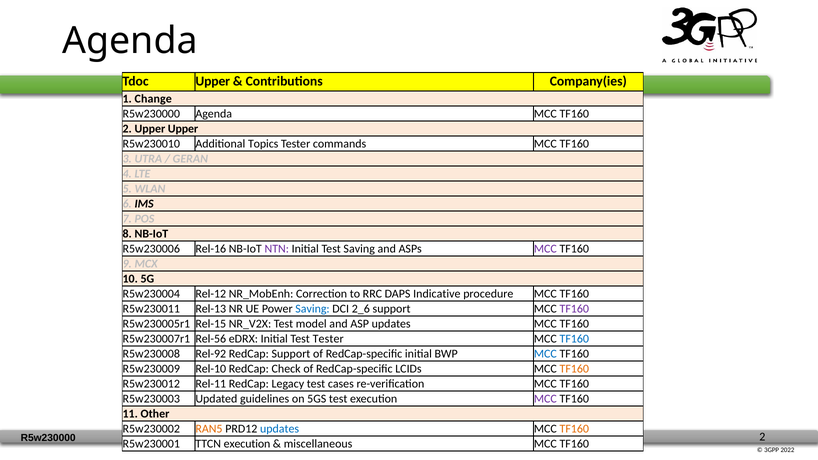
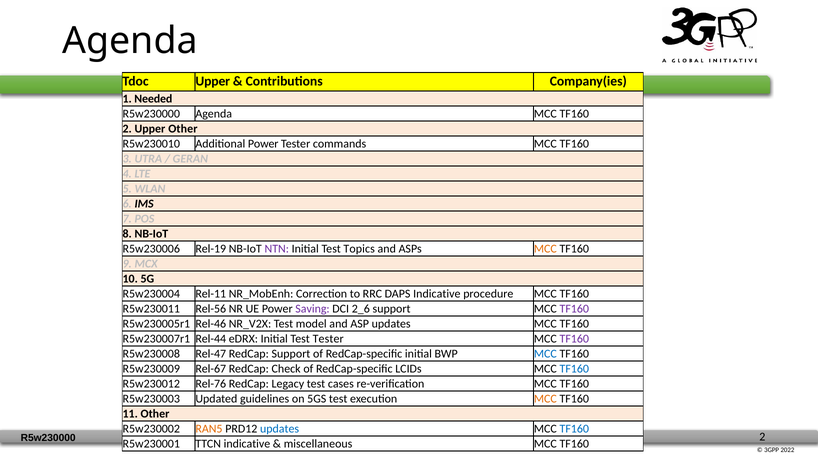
Change: Change -> Needed (153, 99)
Upper Upper: Upper -> Other (183, 129)
Additional Topics: Topics -> Power (263, 144)
Rel-16: Rel-16 -> Rel-19 (211, 249)
Test Saving: Saving -> Topics (359, 249)
MCC colour: purple -> orange (545, 249)
Rel-12: Rel-12 -> Rel-11 (211, 294)
Rel-13: Rel-13 -> Rel-56 (211, 309)
Saving colour: blue -> purple (313, 309)
Rel-15: Rel-15 -> Rel-46 (211, 324)
Rel-56: Rel-56 -> Rel-44 (211, 339)
TF160 colour: blue -> purple (574, 339)
Rel-92: Rel-92 -> Rel-47 (211, 354)
Rel-10: Rel-10 -> Rel-67 (211, 369)
TF160 colour: orange -> blue (574, 369)
Rel-11: Rel-11 -> Rel-76 (211, 384)
MCC colour: purple -> orange (545, 399)
TF160 colour: orange -> blue (574, 429)
TTCN execution: execution -> indicative (247, 444)
